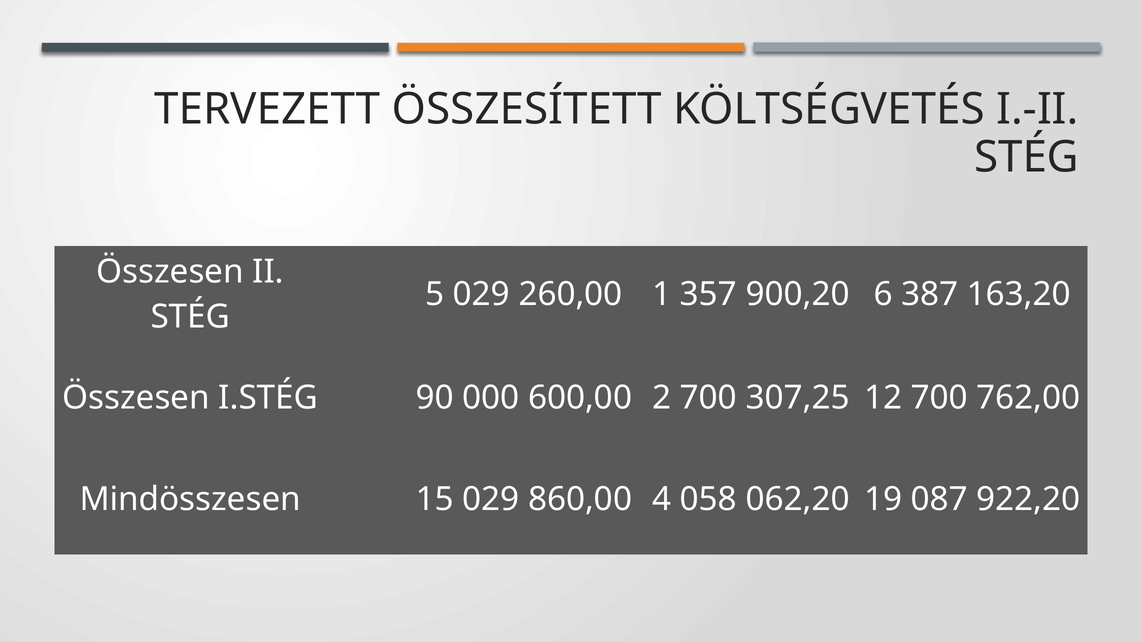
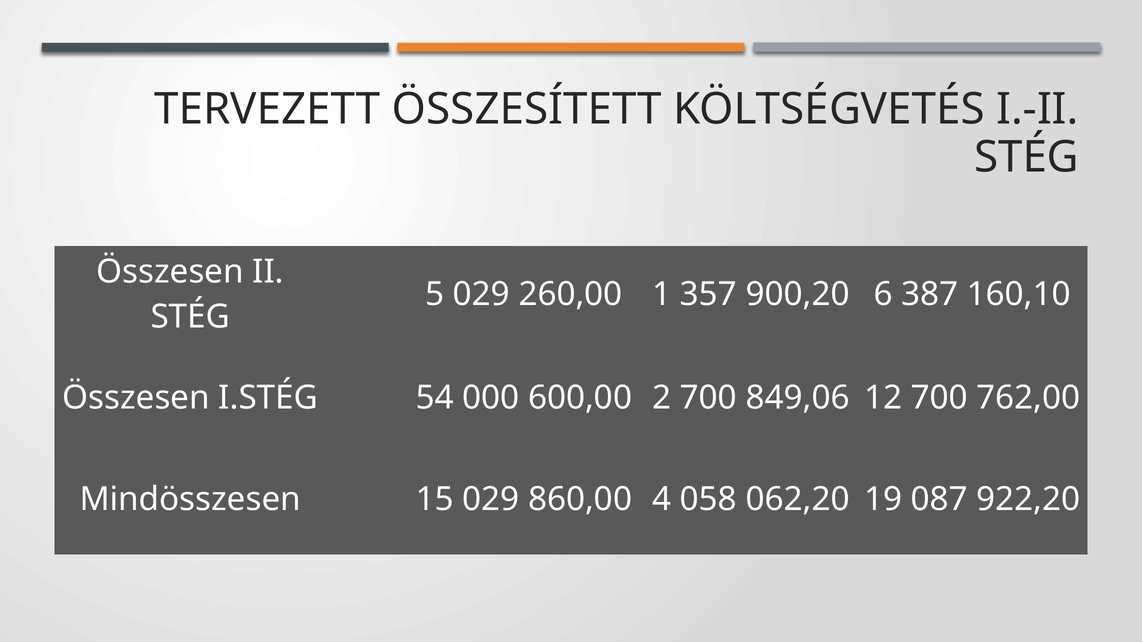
163,20: 163,20 -> 160,10 (1019, 294)
90: 90 -> 54 (435, 398)
307,25: 307,25 -> 849,06 (798, 398)
